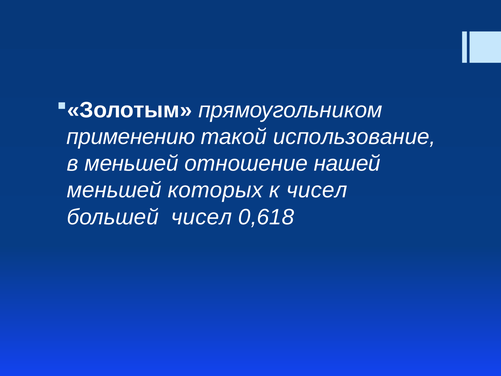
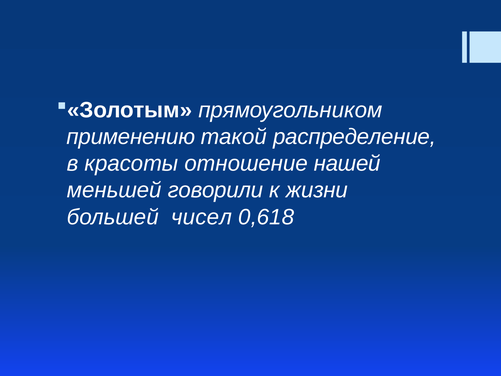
использование: использование -> распределение (355, 137)
в меньшей: меньшей -> красоты (131, 163)
которых: которых -> говорили (216, 190)
к чисел: чисел -> жизни (317, 190)
